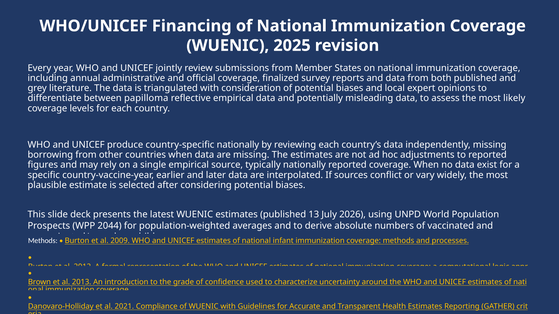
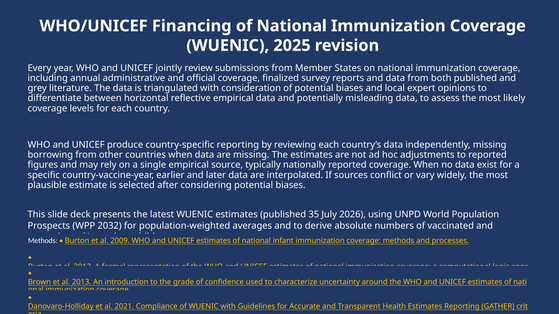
papilloma: papilloma -> horizontal (146, 98)
country-specific nationally: nationally -> reporting (238, 145)
13: 13 -> 35 (314, 215)
2044: 2044 -> 2032 (110, 226)
